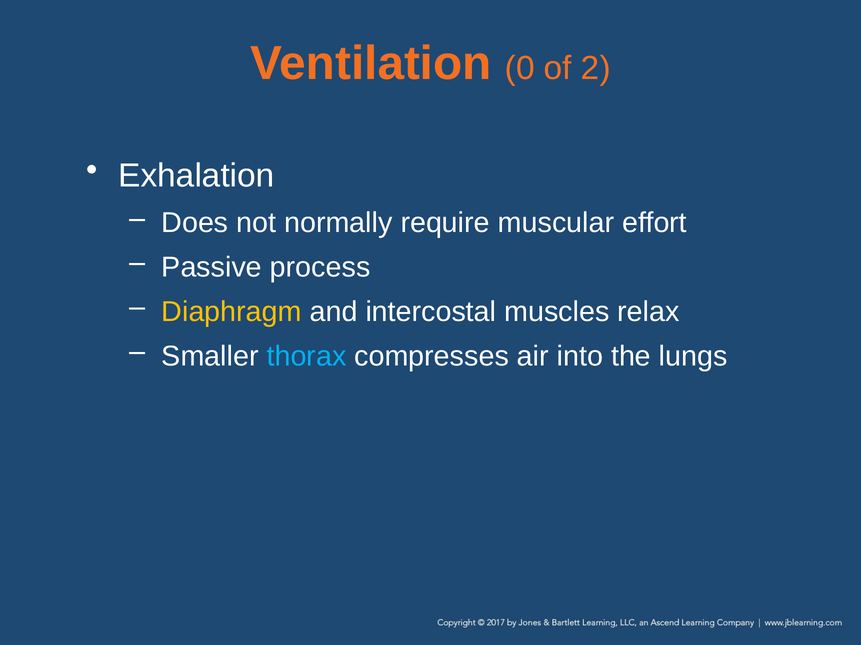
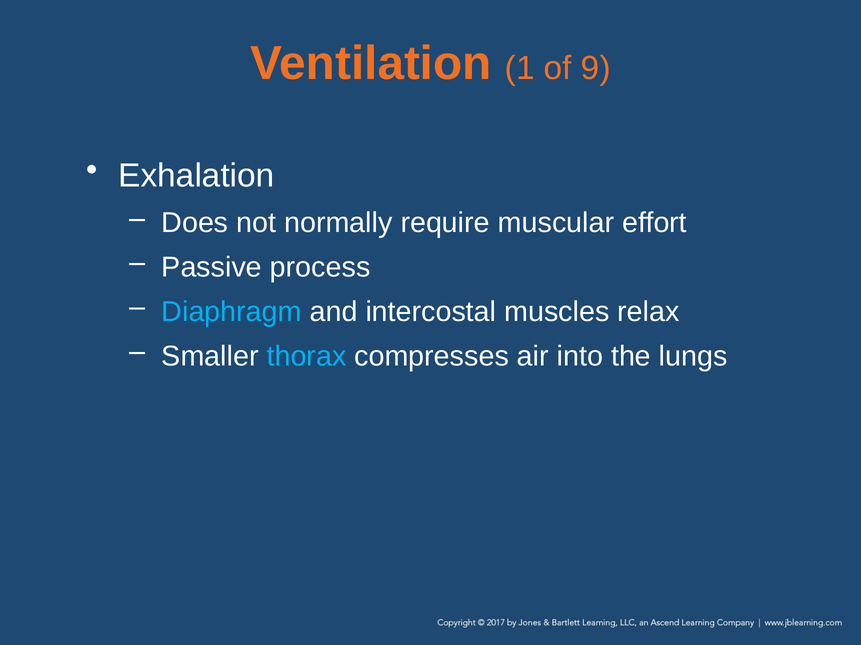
0: 0 -> 1 (520, 68)
2: 2 -> 9 (596, 68)
Diaphragm colour: yellow -> light blue (232, 312)
